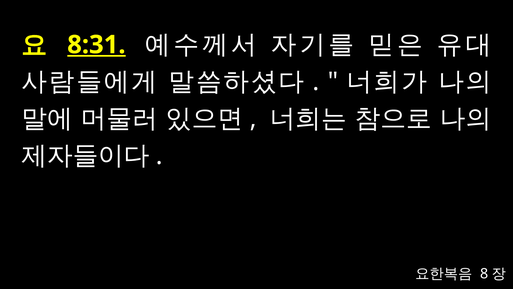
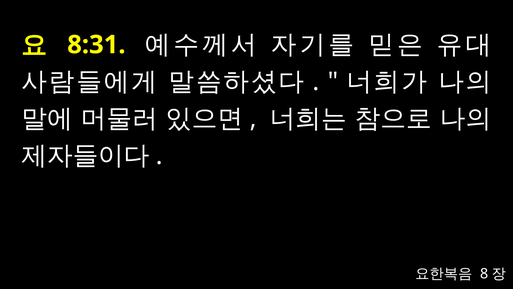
8:31 underline: present -> none (96, 45)
